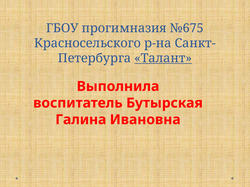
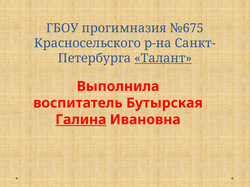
Галина underline: none -> present (81, 120)
